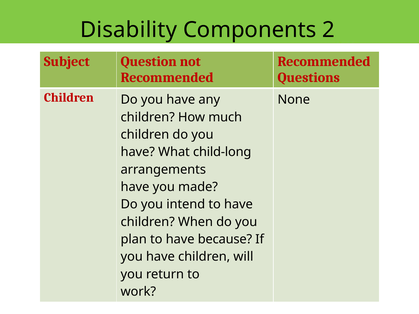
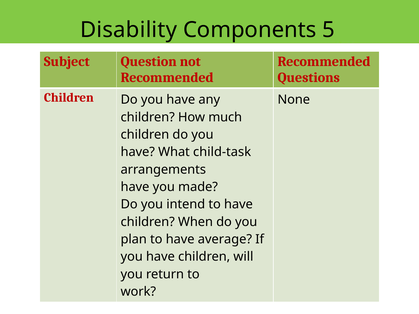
2: 2 -> 5 (328, 30)
child-long: child-long -> child-task (222, 152)
because: because -> average (225, 240)
